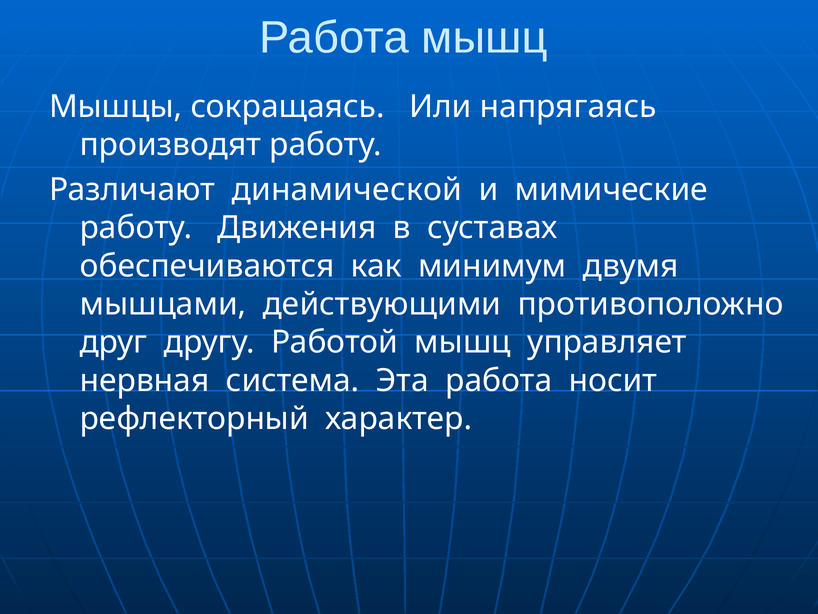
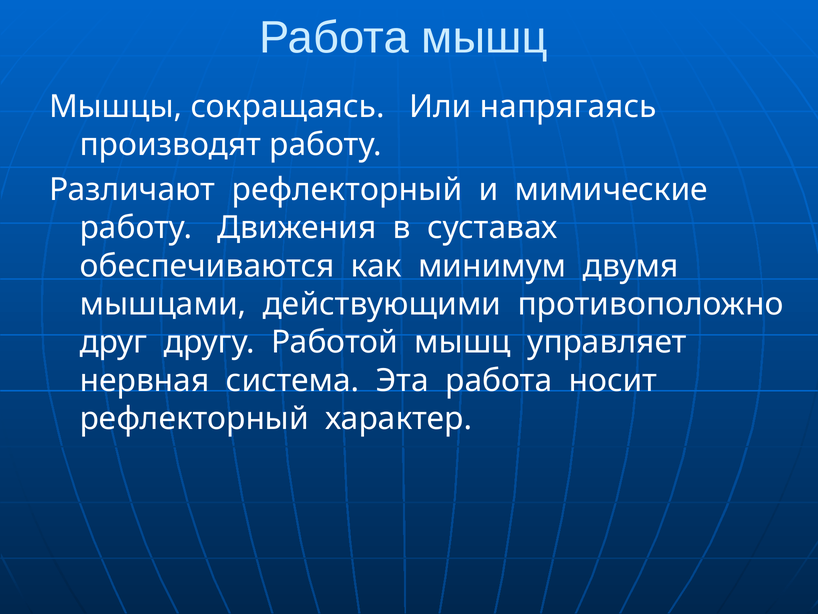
Различают динамической: динамической -> рефлекторный (347, 189)
